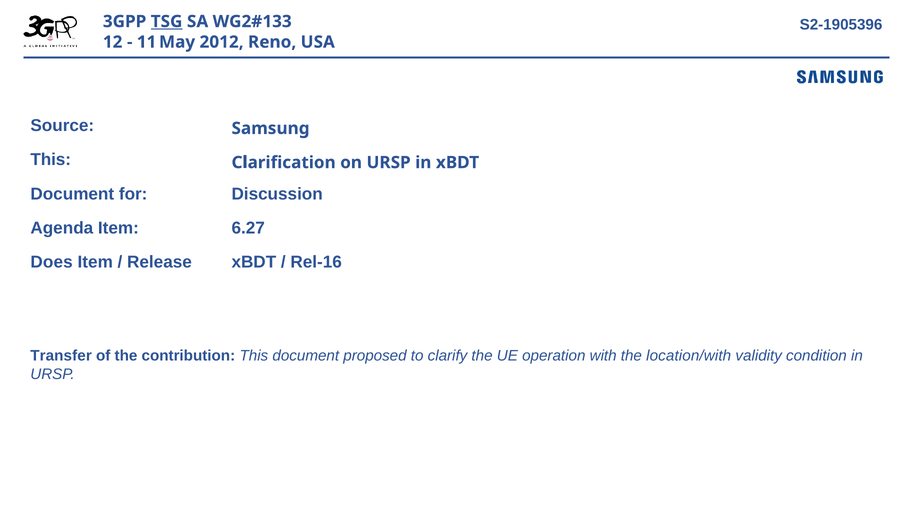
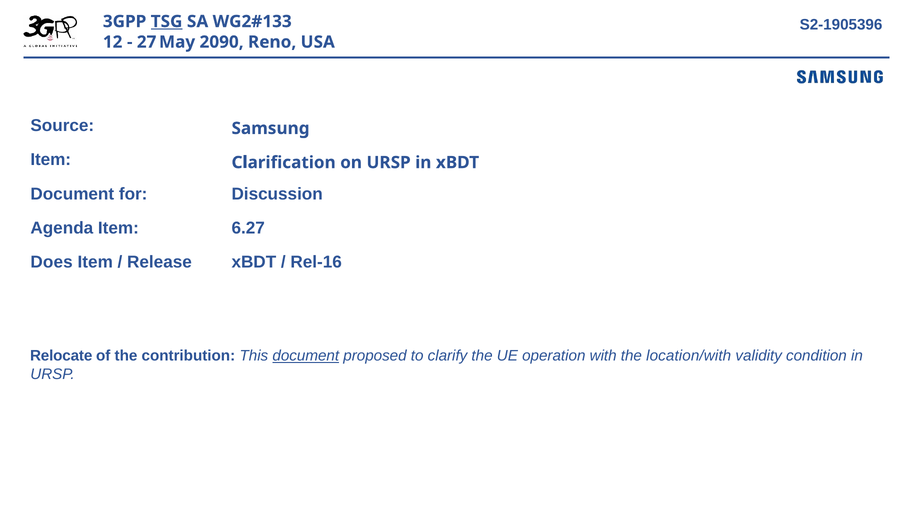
11: 11 -> 27 (147, 42)
2012: 2012 -> 2090 (222, 42)
This: This -> Item (51, 160)
Transfer: Transfer -> Relocate (61, 356)
document underline: none -> present (306, 356)
